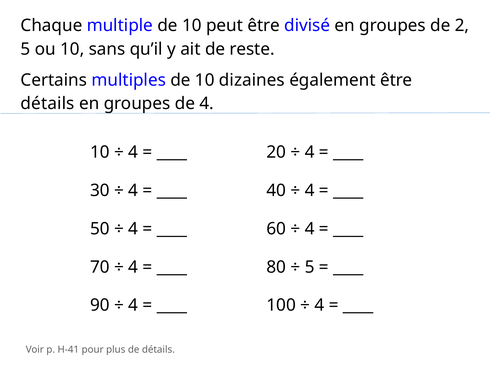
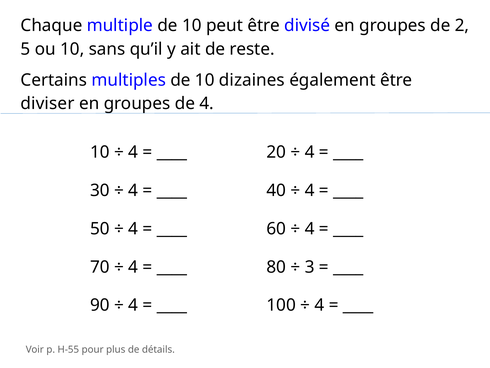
détails: détails -> diviser (48, 103)
5: 5 -> 3 (310, 267)
H-41: H-41 -> H-55 (68, 349)
